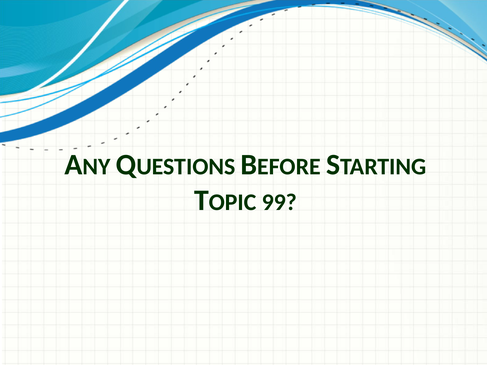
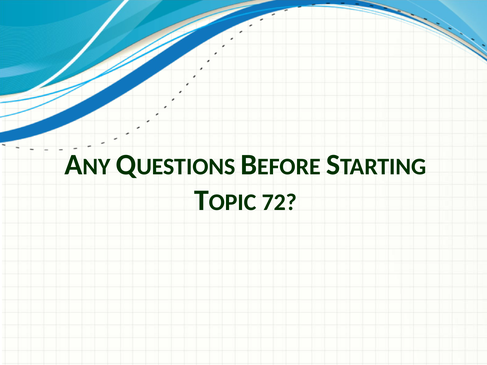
99: 99 -> 72 (279, 202)
